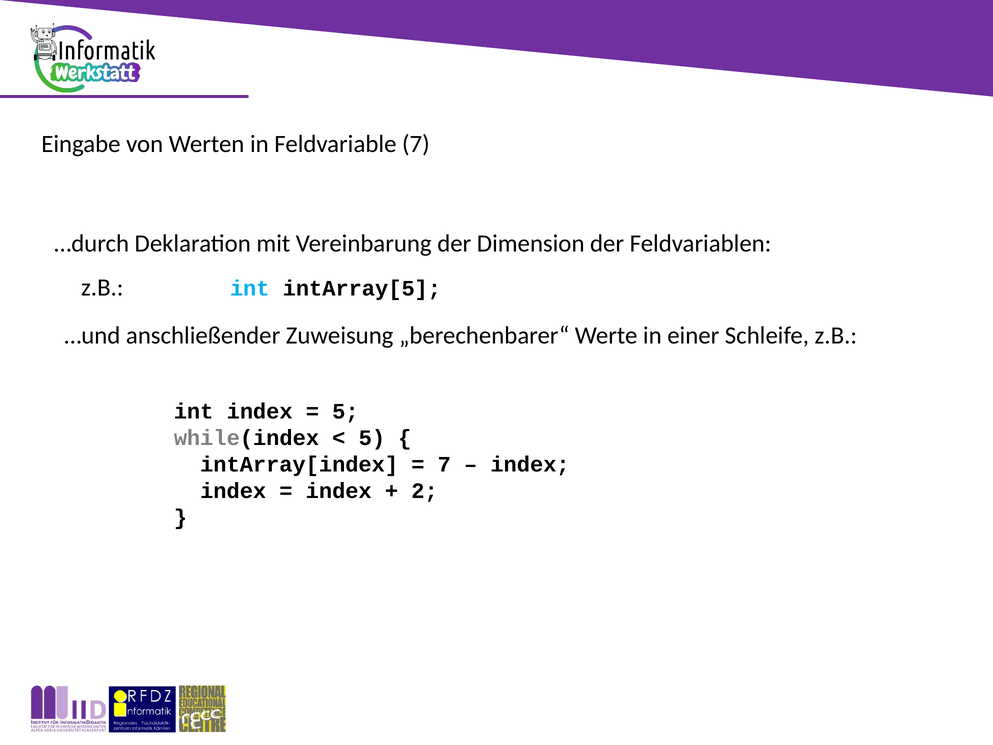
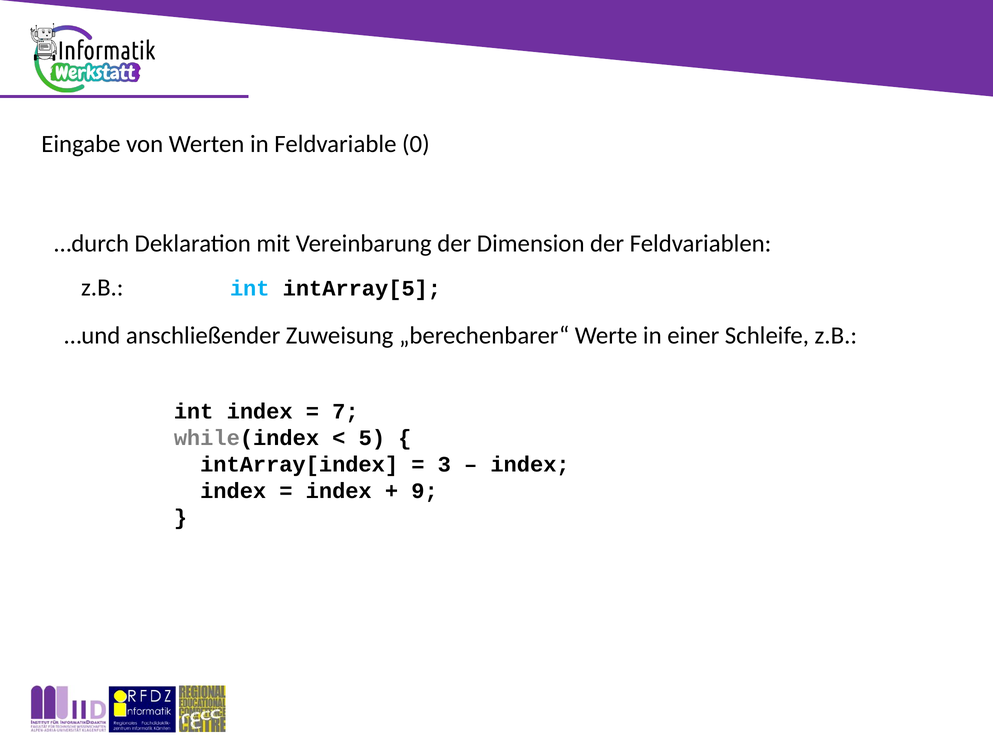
Feldvariable 7: 7 -> 0 (416, 144)
5: 5 -> 7 (345, 411)
7: 7 -> 3 (444, 464)
2: 2 -> 9 (425, 491)
